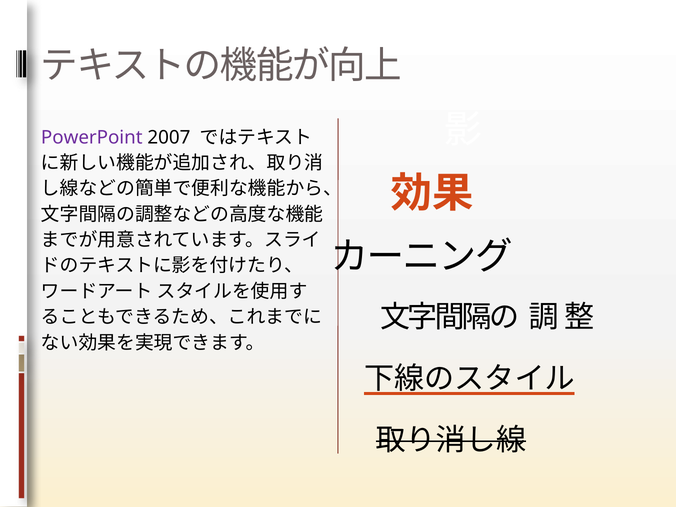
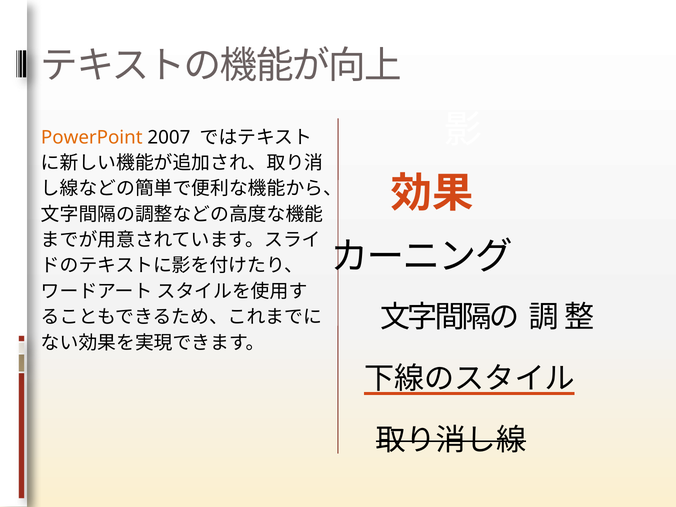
PowerPoint colour: purple -> orange (92, 137)
